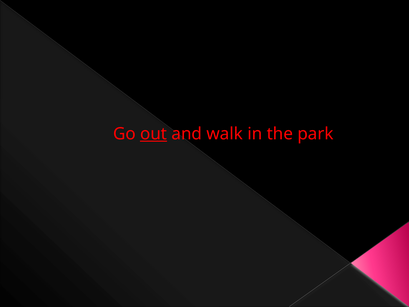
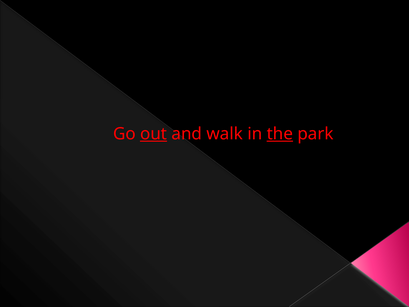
the underline: none -> present (280, 134)
